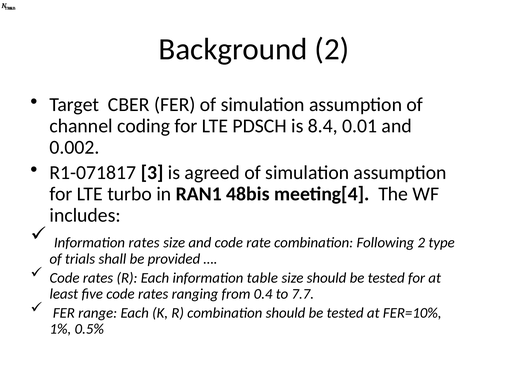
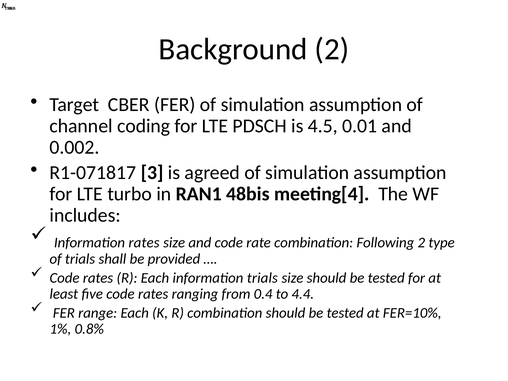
8.4: 8.4 -> 4.5 (323, 126)
information table: table -> trials (262, 278)
7.7: 7.7 -> 4.4 (303, 294)
0.5%: 0.5% -> 0.8% (89, 329)
